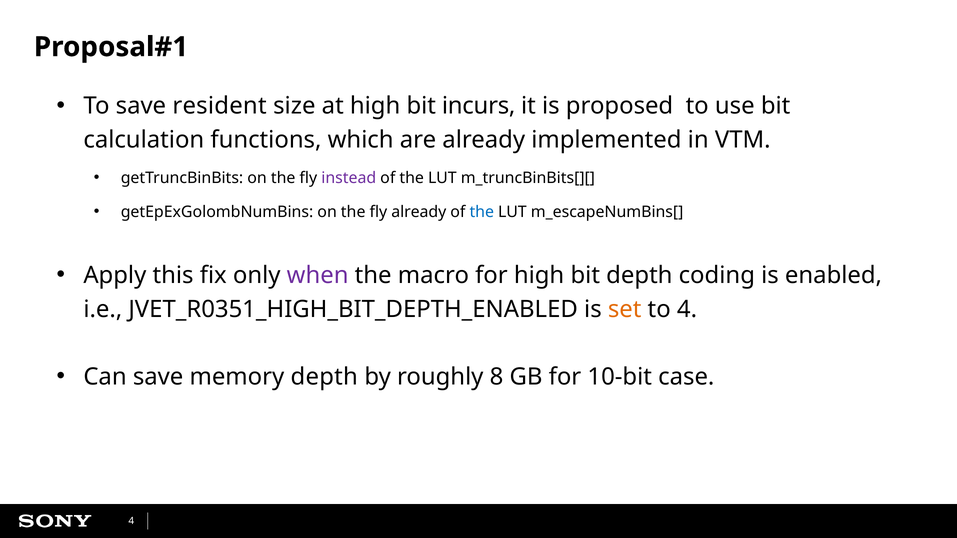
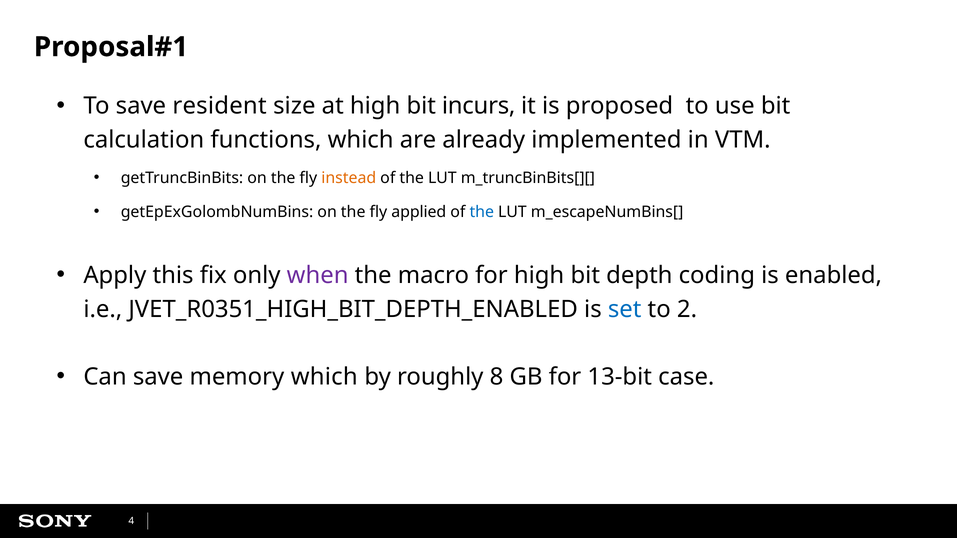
instead colour: purple -> orange (349, 178)
fly already: already -> applied (419, 212)
set colour: orange -> blue (625, 309)
to 4: 4 -> 2 (687, 309)
memory depth: depth -> which (324, 377)
10-bit: 10-bit -> 13-bit (620, 377)
